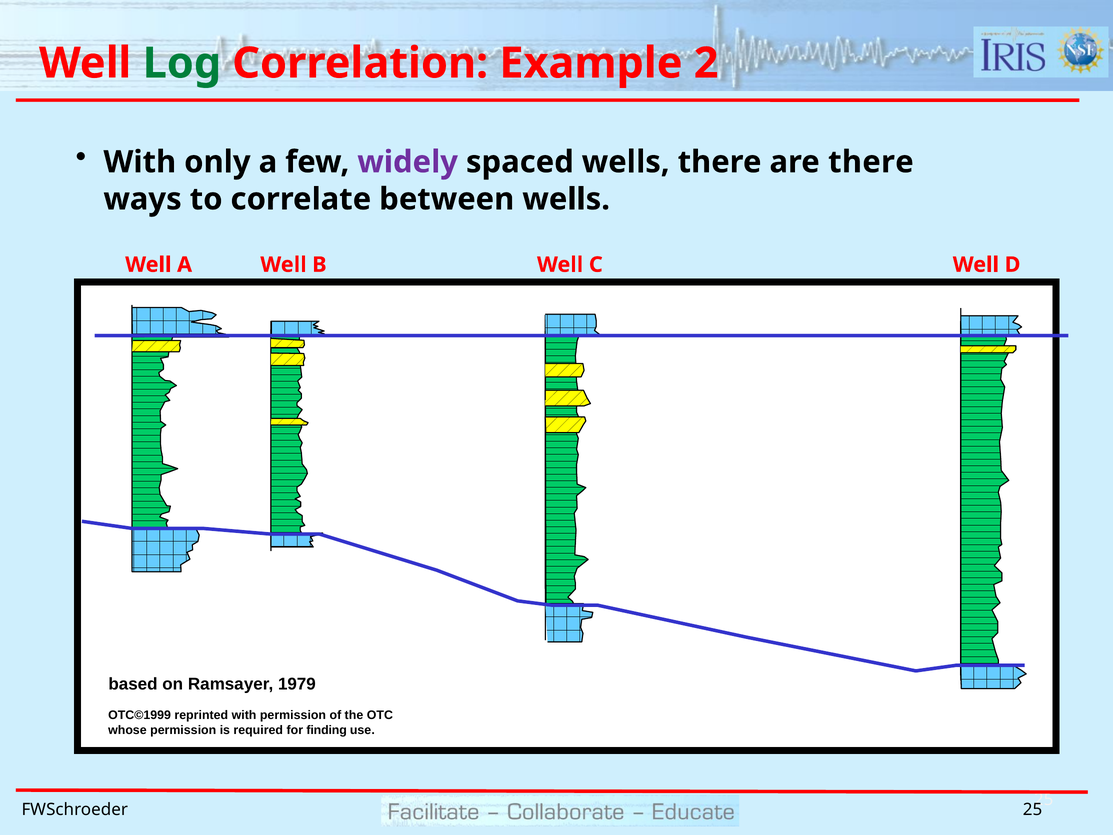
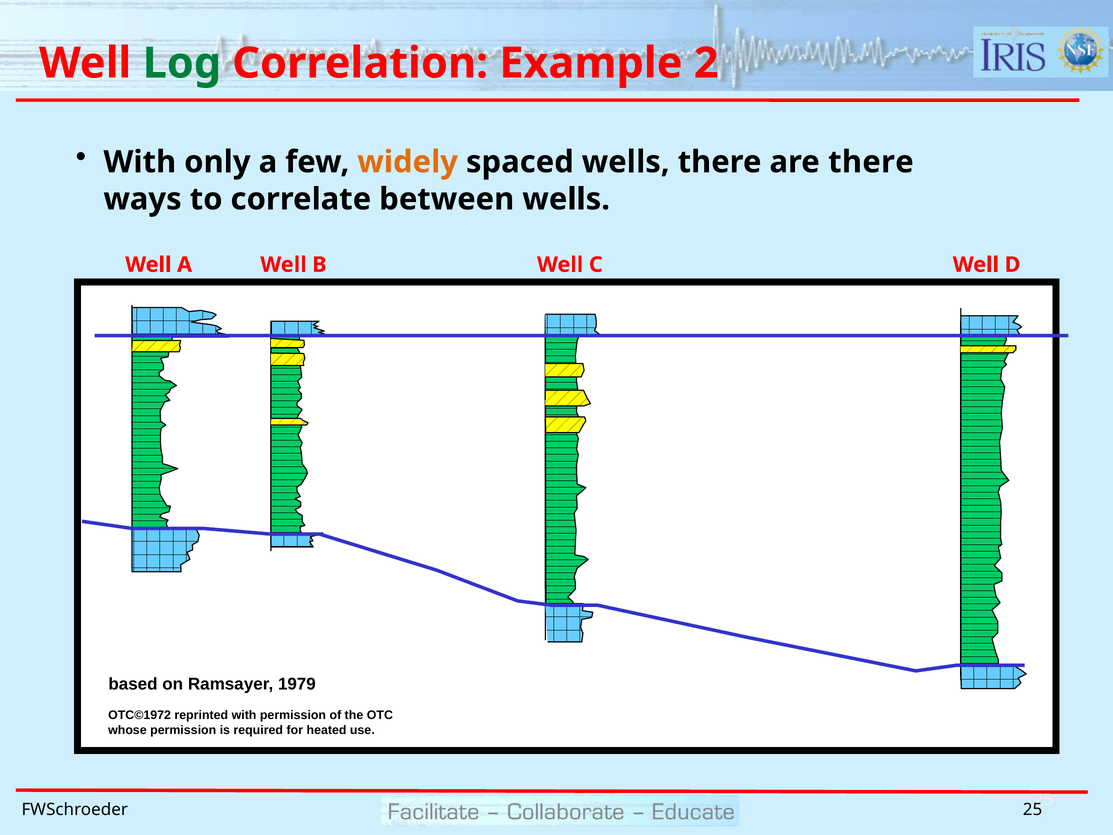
widely colour: purple -> orange (408, 162)
OTC©1999: OTC©1999 -> OTC©1972 (140, 715)
finding: finding -> heated (327, 730)
